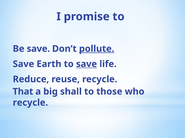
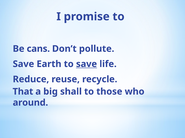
Be save: save -> cans (38, 49)
pollute underline: present -> none (97, 49)
recycle: recycle -> around (30, 103)
